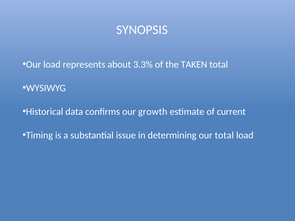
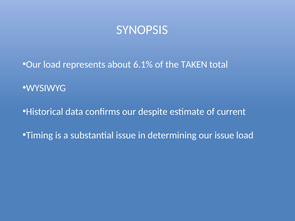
3.3%: 3.3% -> 6.1% (143, 65)
growth: growth -> despite (153, 112)
our total: total -> issue (224, 135)
